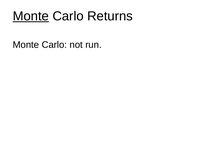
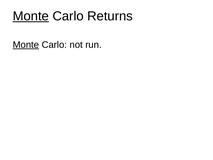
Monte underline: none -> present (26, 45)
